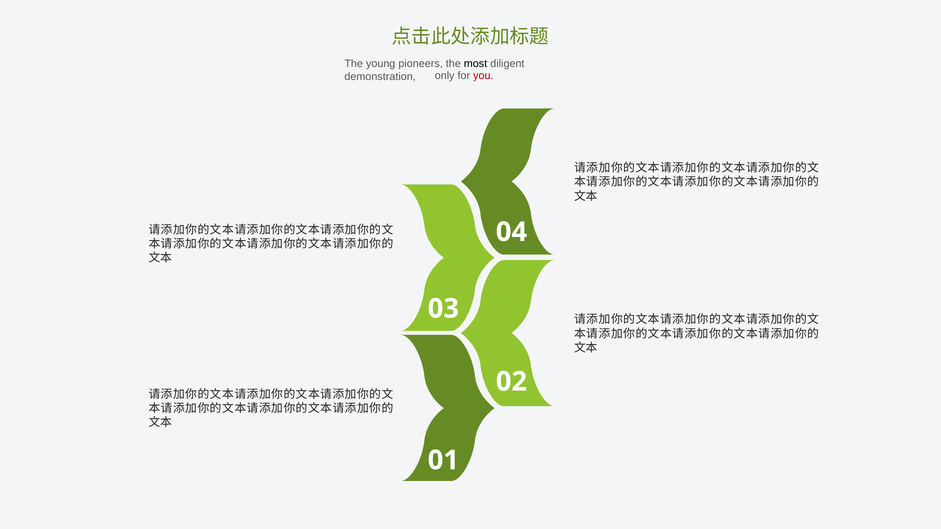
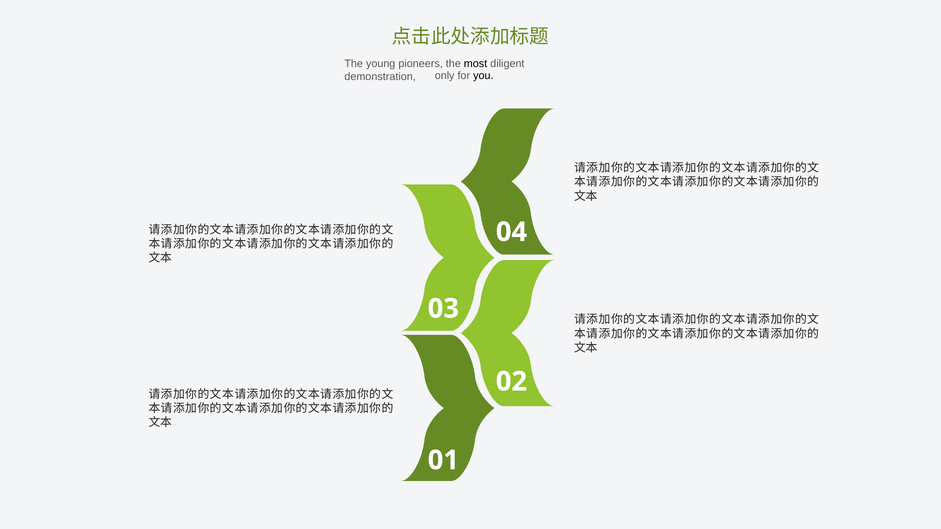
you colour: red -> black (483, 76)
